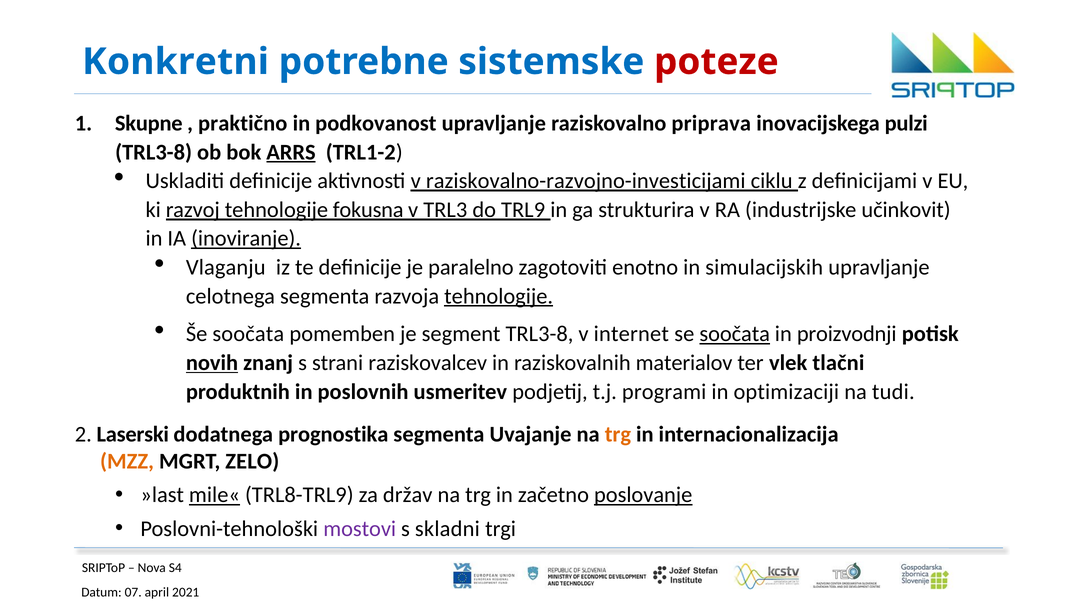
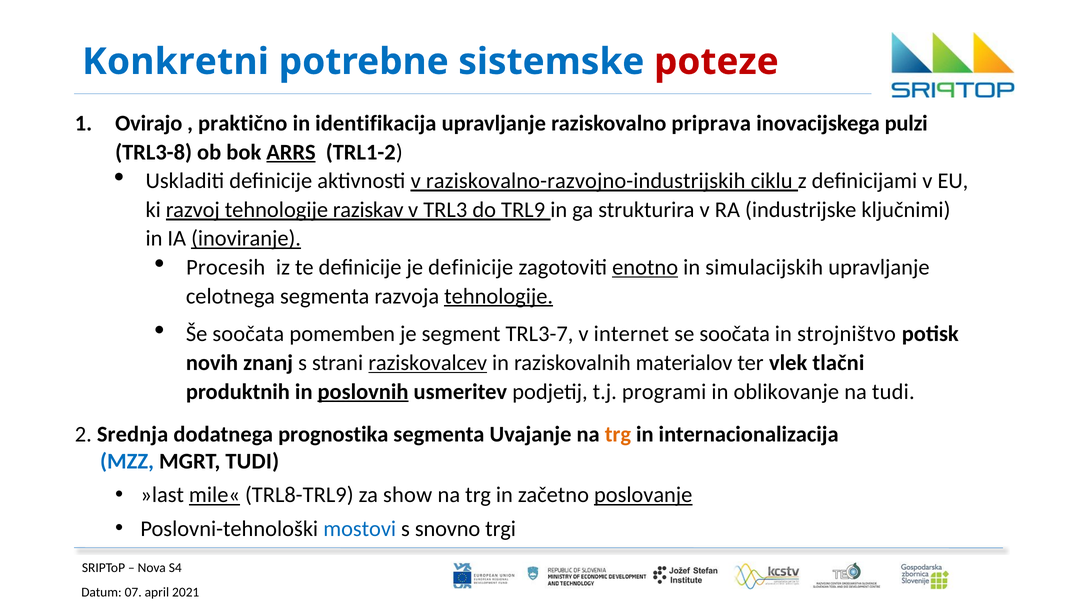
Skupne: Skupne -> Ovirajo (149, 123)
podkovanost: podkovanost -> identifikacija (376, 123)
raziskovalno-razvojno-investicijami: raziskovalno-razvojno-investicijami -> raziskovalno-razvojno-industrijskih (586, 181)
fokusna: fokusna -> raziskav (368, 210)
učinkovit: učinkovit -> ključnimi (906, 210)
Vlaganju: Vlaganju -> Procesih (226, 267)
je paralelno: paralelno -> definicije (471, 267)
enotno underline: none -> present (645, 267)
segment TRL3-8: TRL3-8 -> TRL3-7 (539, 334)
soočata underline: present -> none (735, 334)
proizvodnji: proizvodnji -> strojništvo (847, 334)
novih underline: present -> none (212, 363)
raziskovalcev underline: none -> present (428, 363)
poslovnih underline: none -> present (363, 392)
optimizaciji: optimizaciji -> oblikovanje (786, 392)
Laserski: Laserski -> Srednja (133, 434)
MZZ colour: orange -> blue (127, 461)
MGRT ZELO: ZELO -> TUDI (252, 461)
držav: držav -> show (408, 495)
mostovi colour: purple -> blue (360, 528)
skladni: skladni -> snovno (448, 528)
